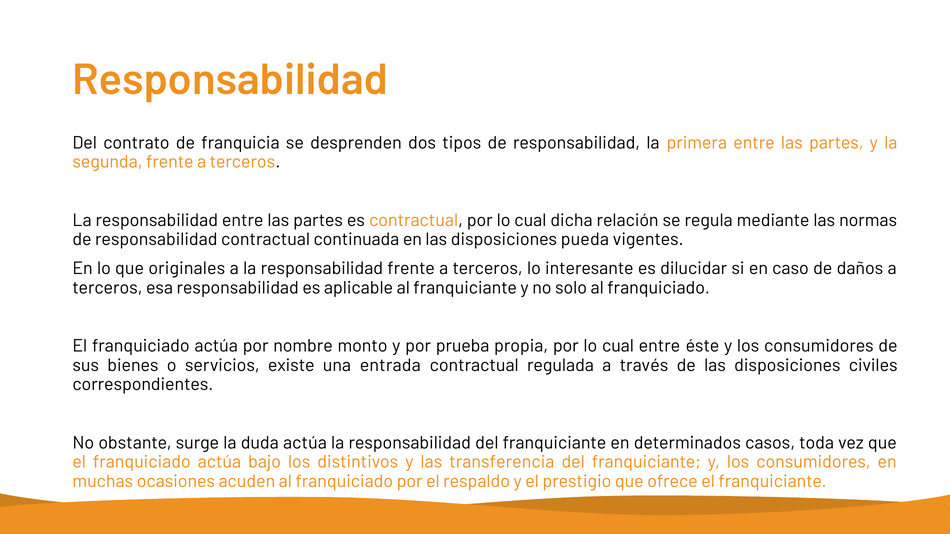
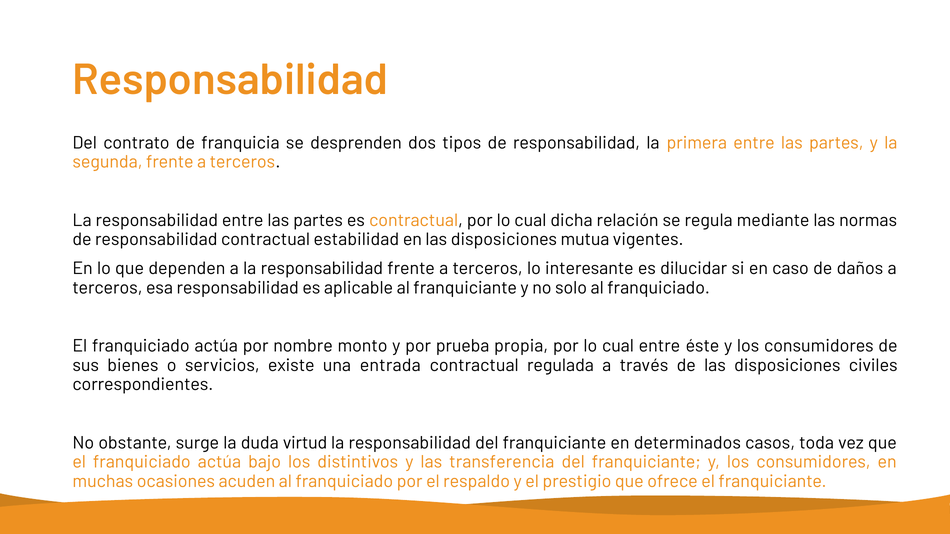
continuada: continuada -> estabilidad (356, 240)
pueda: pueda -> mutua (585, 240)
originales: originales -> dependen (187, 269)
duda actúa: actúa -> virtud (305, 443)
